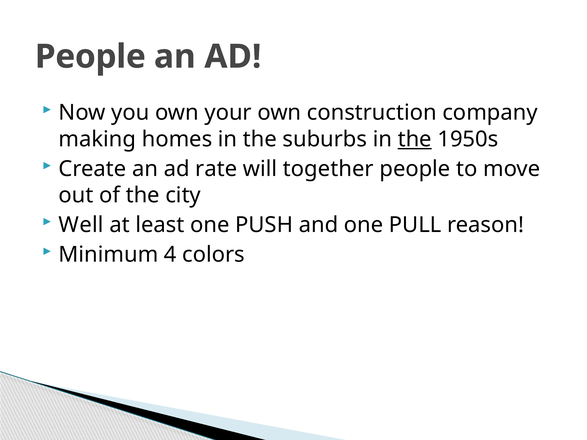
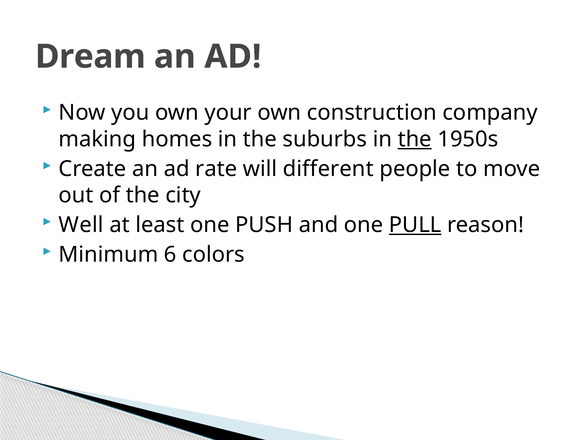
People: People -> Dream (90, 57)
together: together -> different (328, 169)
PULL underline: none -> present (415, 225)
4: 4 -> 6 (170, 255)
